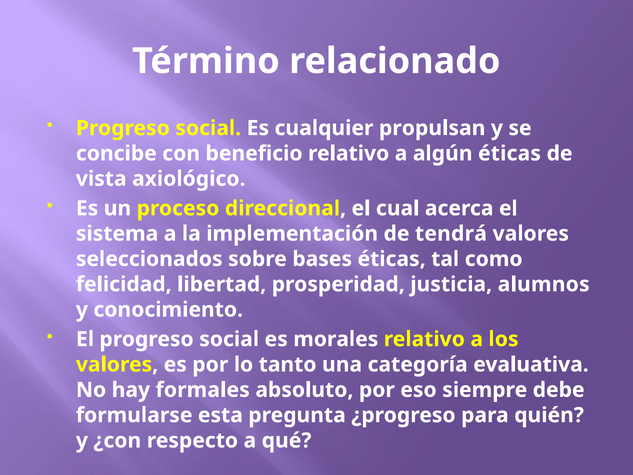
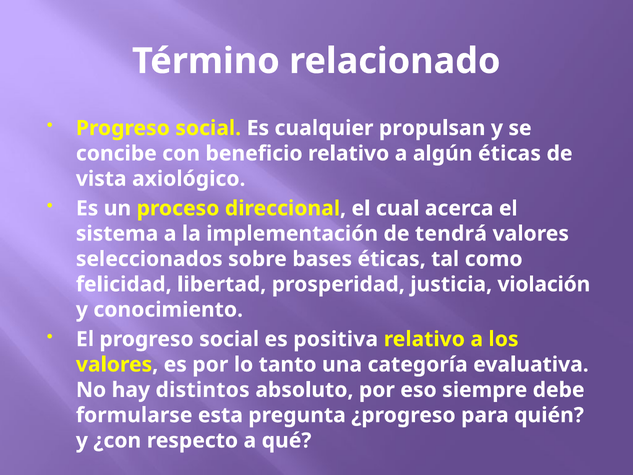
alumnos: alumnos -> violación (544, 284)
morales: morales -> positiva (336, 339)
formales: formales -> distintos (203, 390)
